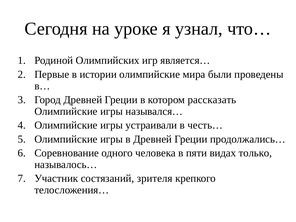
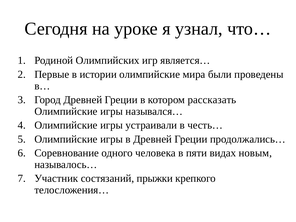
только: только -> новым (255, 153)
зрителя: зрителя -> прыжки (155, 178)
